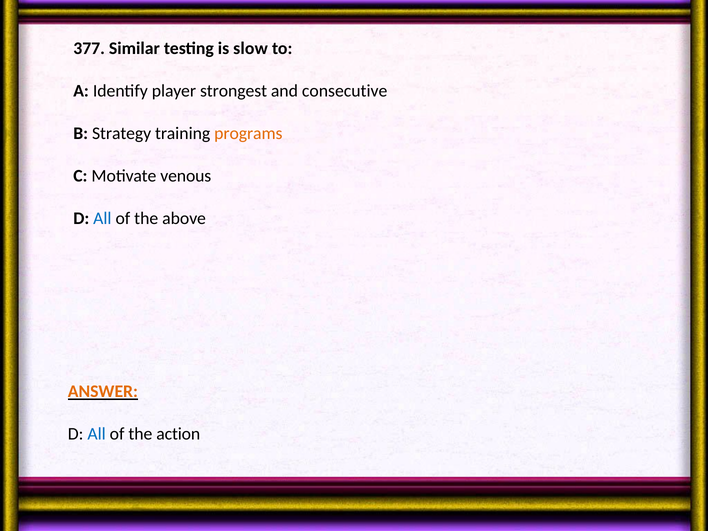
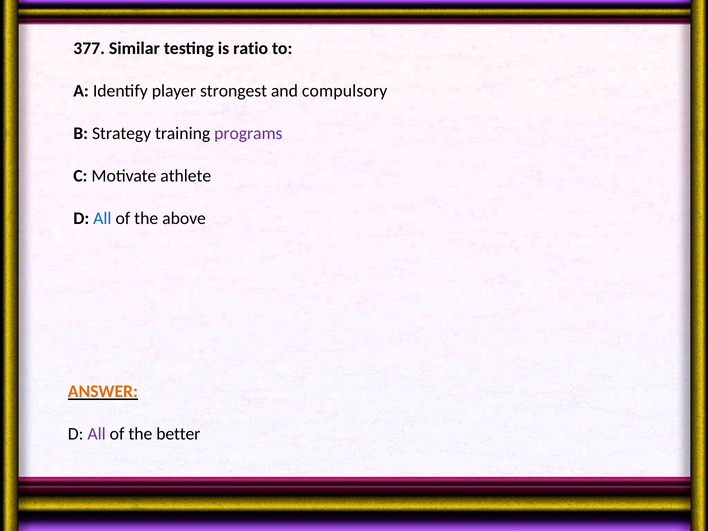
slow: slow -> ratio (251, 49)
consecutive: consecutive -> compulsory (345, 91)
programs colour: orange -> purple (248, 133)
venous: venous -> athlete (186, 176)
All colour: blue -> purple (97, 434)
action: action -> better (178, 434)
